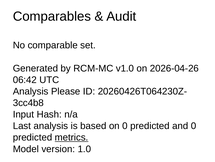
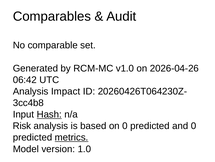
Please: Please -> Impact (66, 91)
Hash underline: none -> present (49, 114)
Last: Last -> Risk (22, 125)
